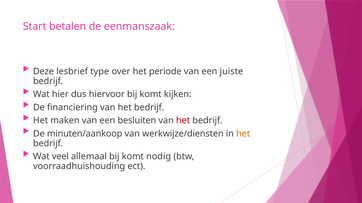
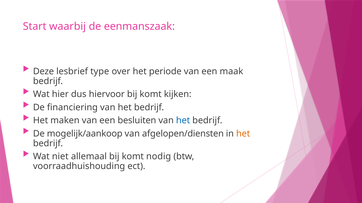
betalen: betalen -> waarbij (68, 27)
juiste: juiste -> maak (231, 72)
het colour: red -> blue (183, 121)
minuten/aankoop: minuten/aankoop -> mogelijk/aankoop (85, 134)
werkwijze/diensten: werkwijze/diensten -> afgelopen/diensten (183, 134)
veel: veel -> niet (60, 157)
